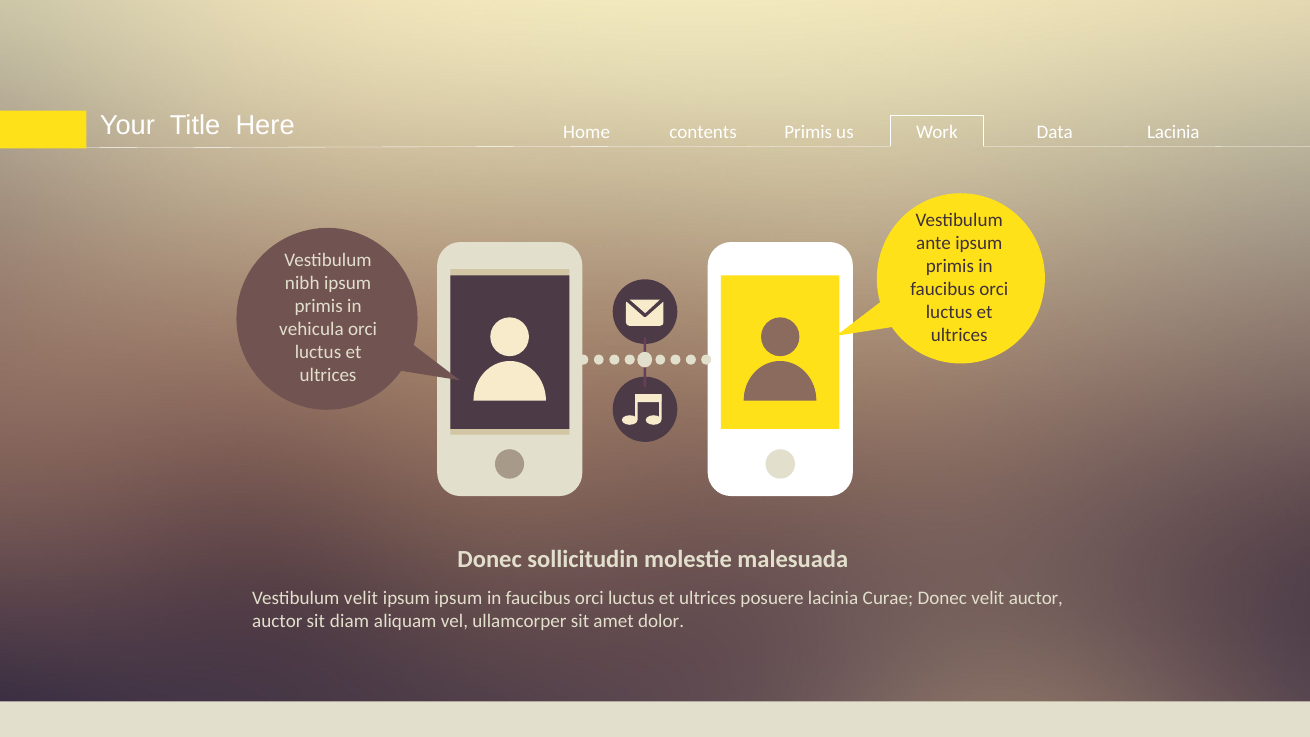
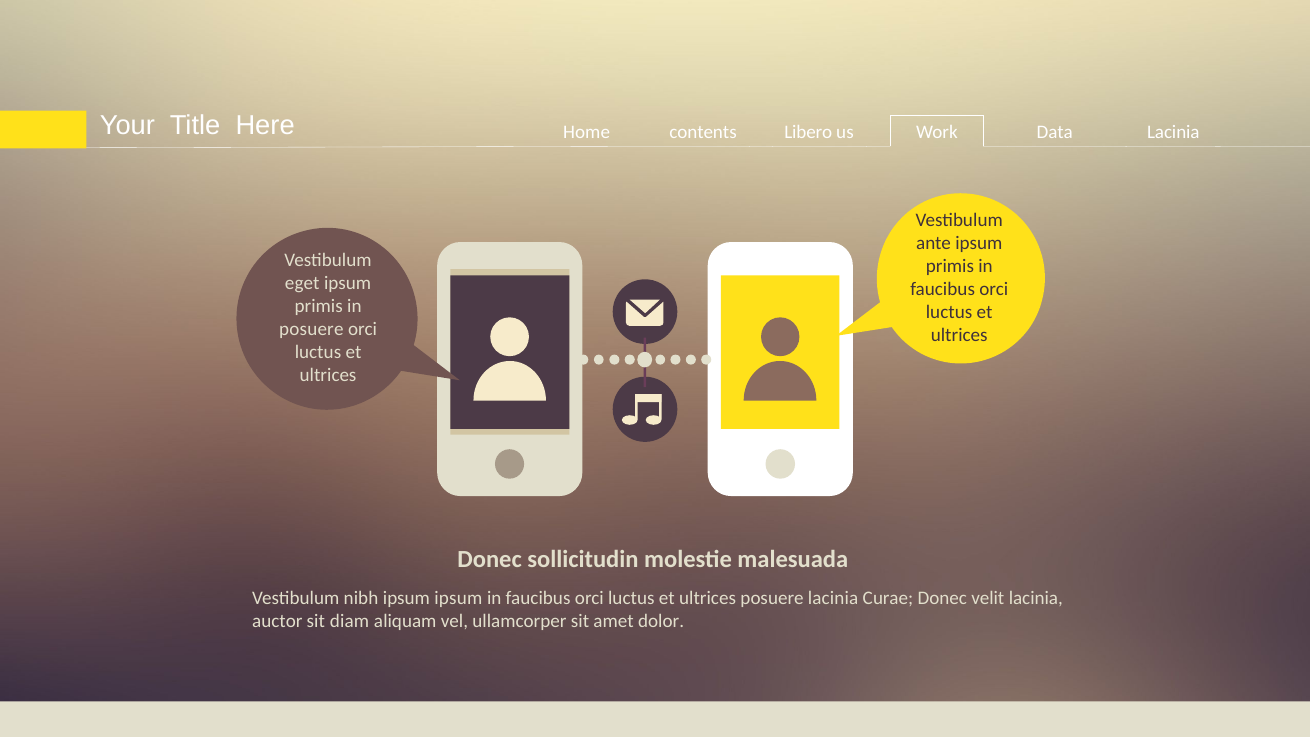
contents Primis: Primis -> Libero (808, 132)
nibh: nibh -> eget (302, 283)
vehicula: vehicula -> posuere (311, 329)
Vestibulum velit: velit -> nibh (361, 599)
velit auctor: auctor -> lacinia (1036, 599)
